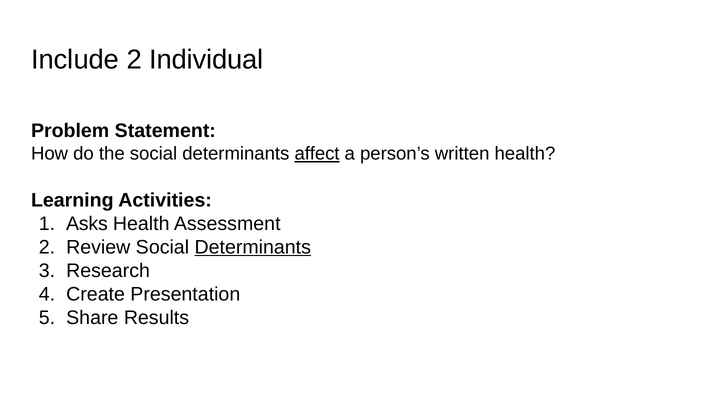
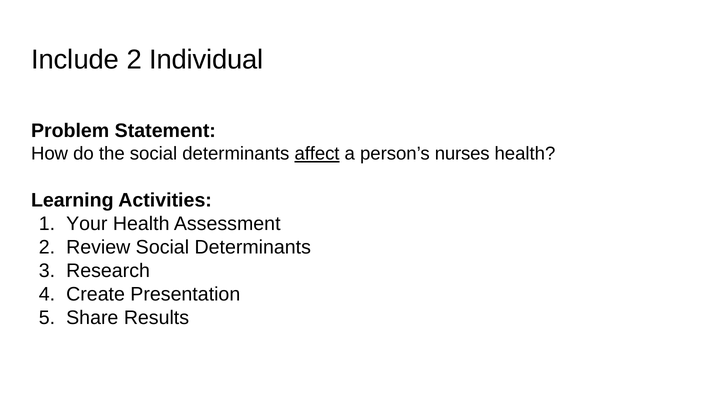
written: written -> nurses (462, 154)
Asks: Asks -> Your (87, 224)
Determinants underline: present -> none (253, 247)
